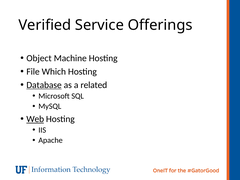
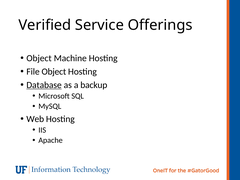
File Which: Which -> Object (54, 72)
related: related -> backup (94, 85)
Web underline: present -> none (35, 119)
